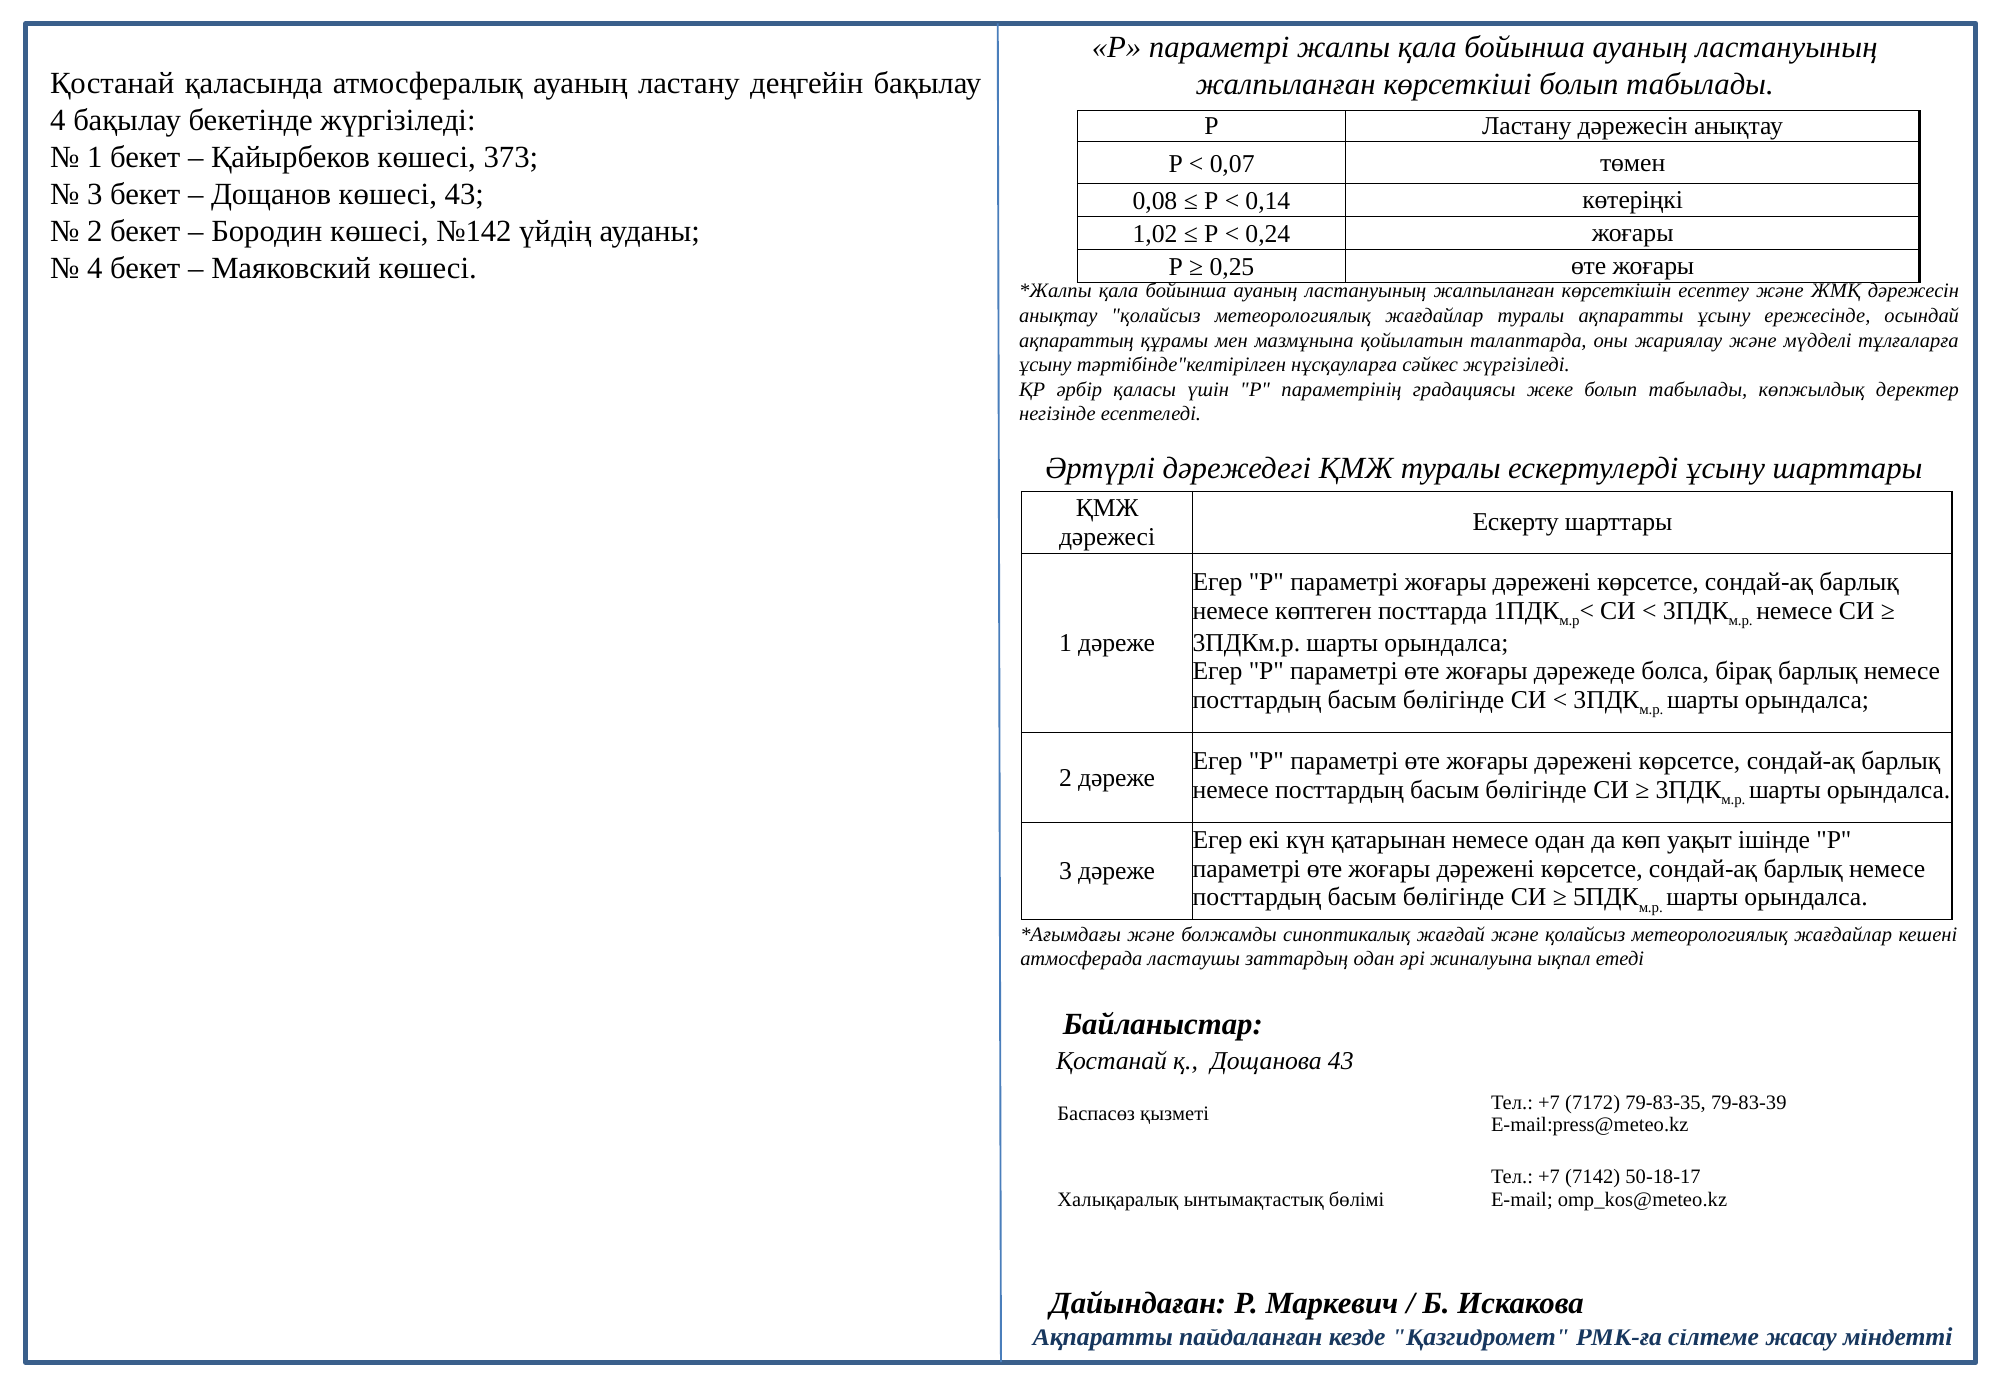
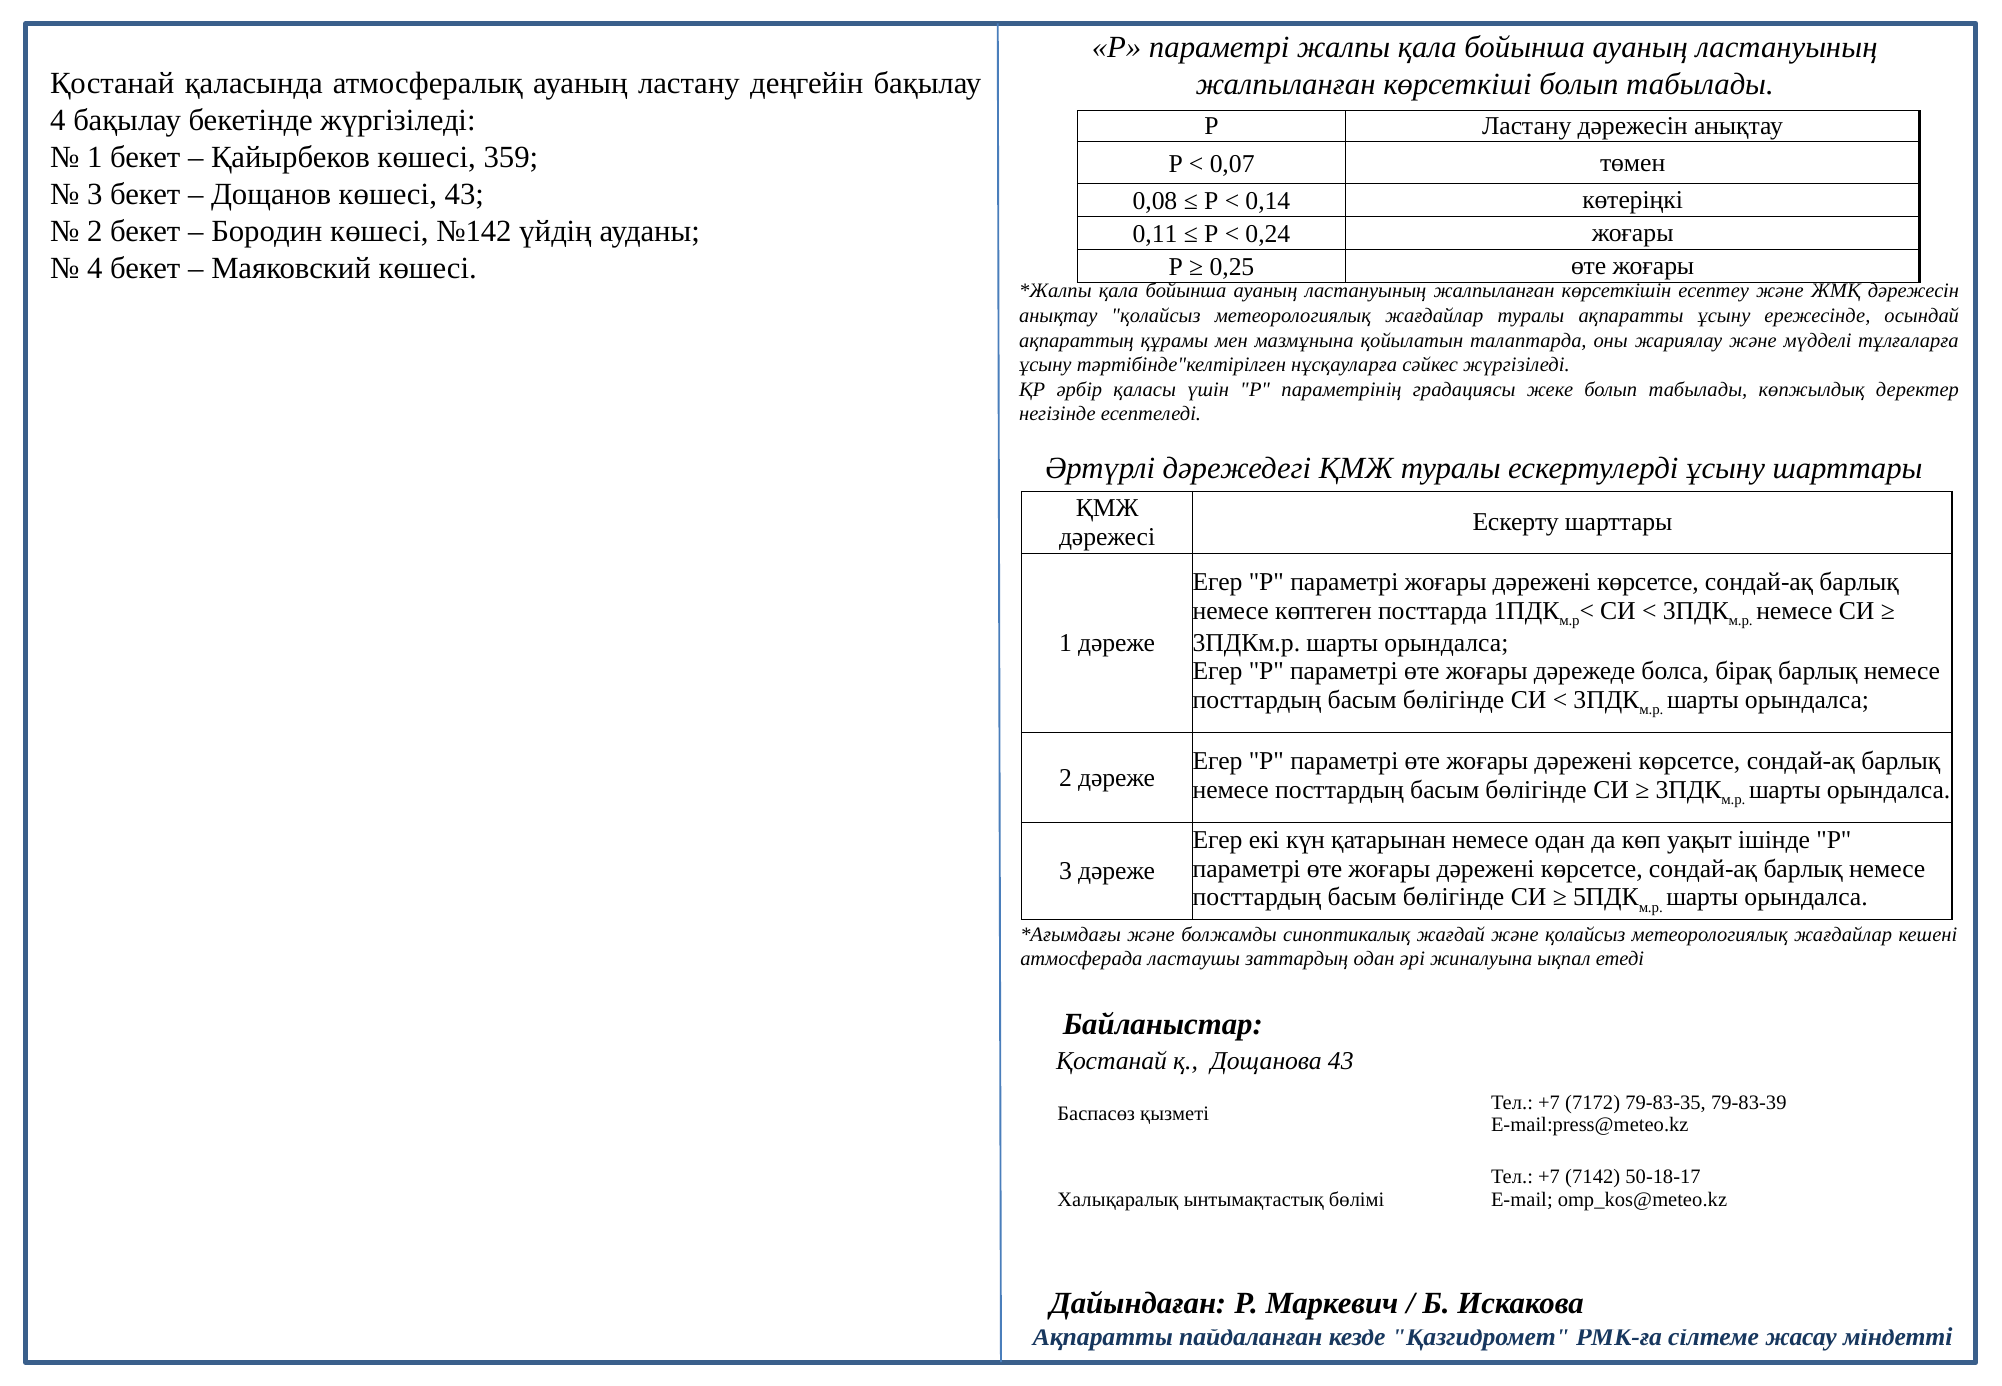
373: 373 -> 359 (511, 157)
1,02: 1,02 -> 0,11 (1155, 234)
